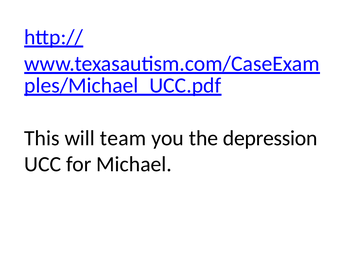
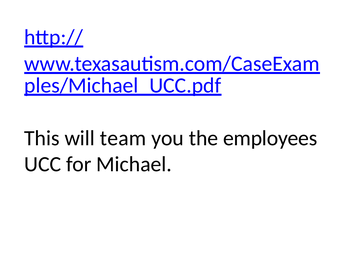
depression: depression -> employees (270, 138)
